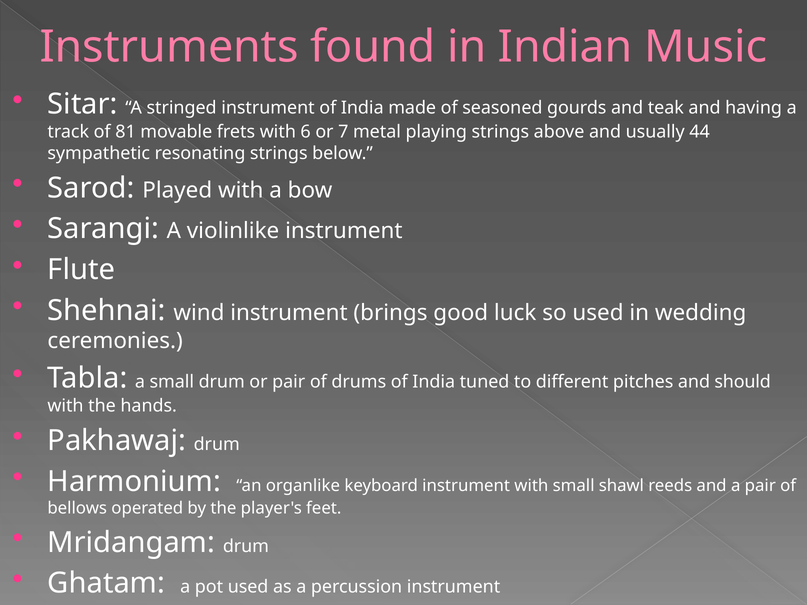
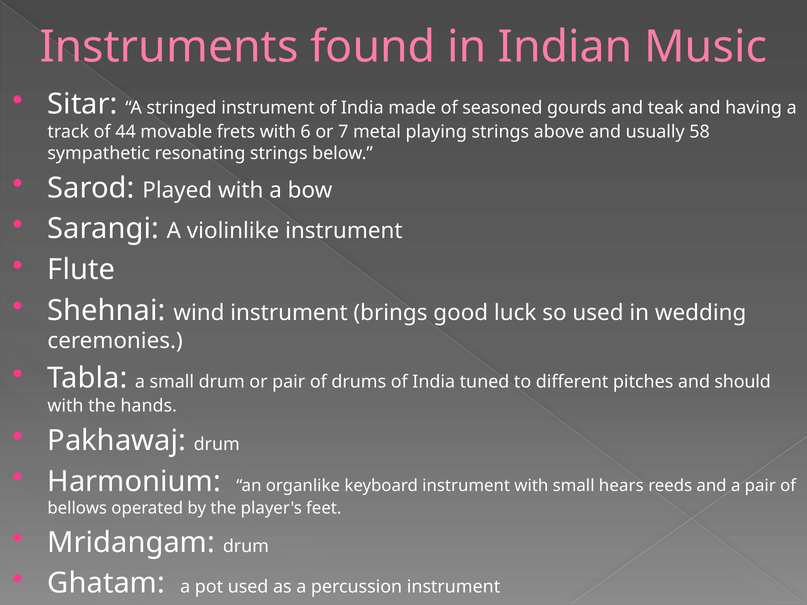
81: 81 -> 44 (126, 132)
44: 44 -> 58 (700, 132)
shawl: shawl -> hears (621, 486)
